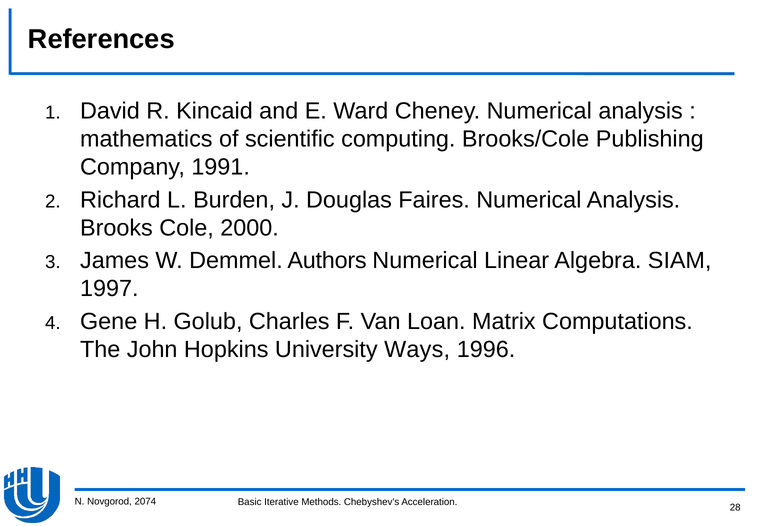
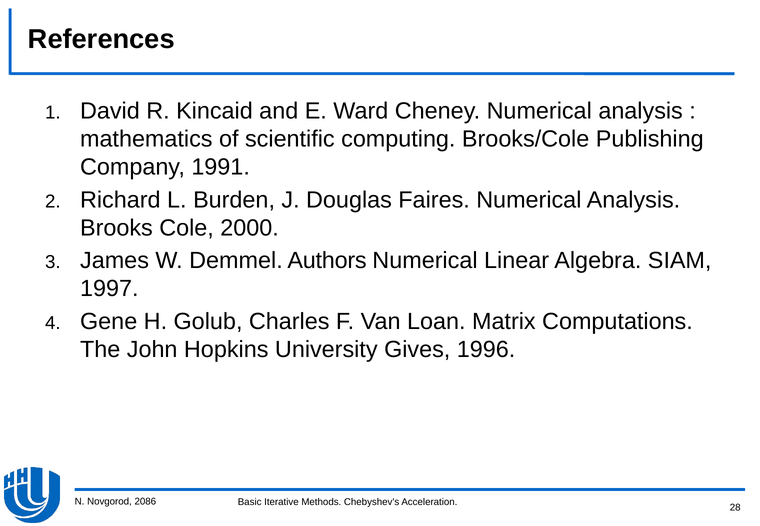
Ways: Ways -> Gives (417, 350)
2074: 2074 -> 2086 (145, 502)
